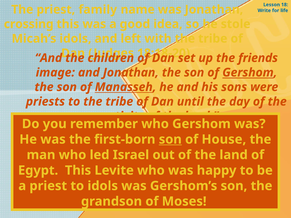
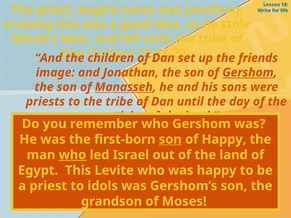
family: family -> begins (98, 10)
of House: House -> Happy (224, 140)
who underline: none -> present (73, 155)
